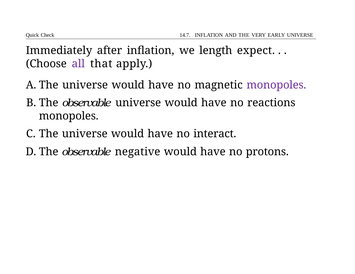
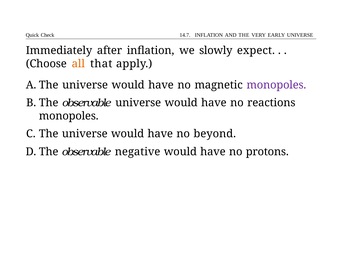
length: length -> slowly (216, 50)
all colour: purple -> orange (78, 64)
interact: interact -> beyond (215, 134)
